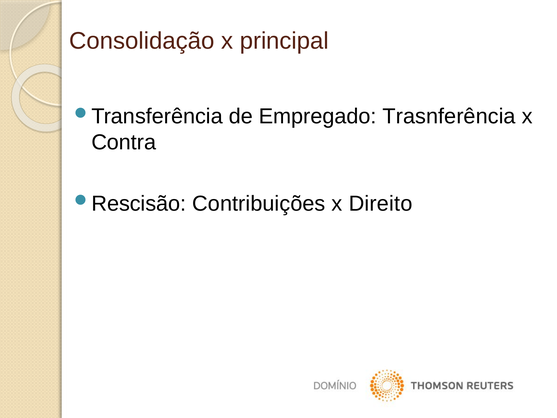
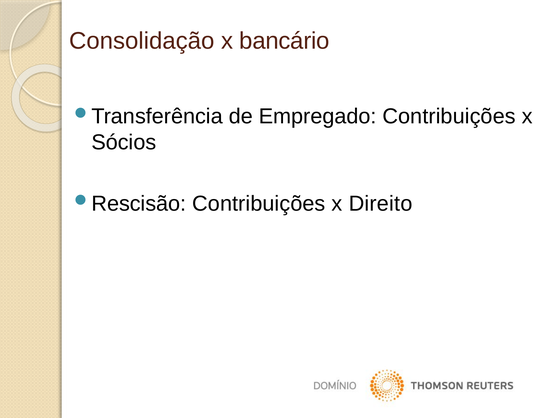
principal: principal -> bancário (284, 41)
Empregado Trasnferência: Trasnferência -> Contribuições (449, 116)
Contra: Contra -> Sócios (124, 142)
